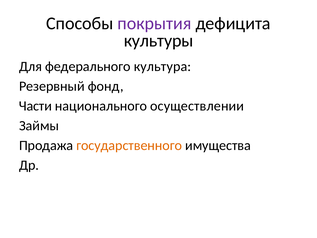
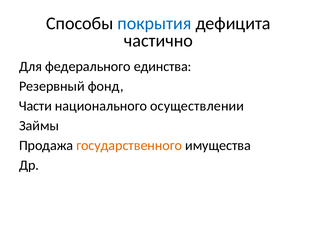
покрытия colour: purple -> blue (154, 23)
культуры: культуры -> частично (158, 41)
культура: культура -> единства (163, 67)
